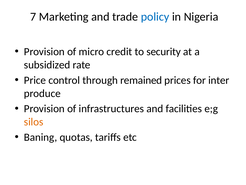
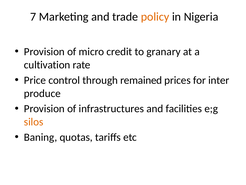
policy colour: blue -> orange (155, 17)
security: security -> granary (164, 52)
subsidized: subsidized -> cultivation (47, 65)
